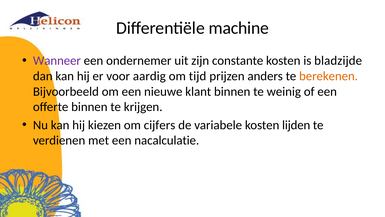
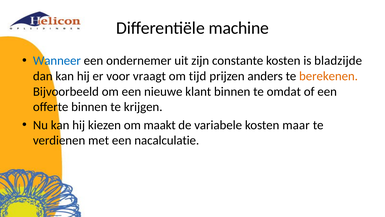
Wanneer colour: purple -> blue (57, 61)
aardig: aardig -> vraagt (149, 76)
weinig: weinig -> omdat (284, 91)
cijfers: cijfers -> maakt (160, 125)
lijden: lijden -> maar (296, 125)
